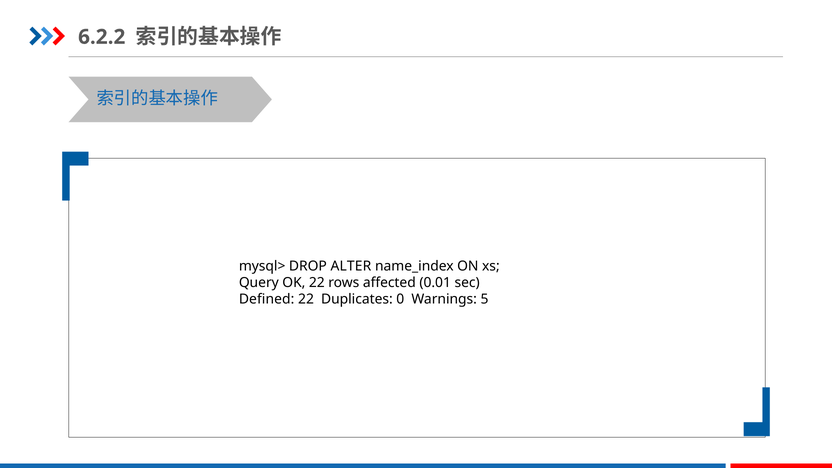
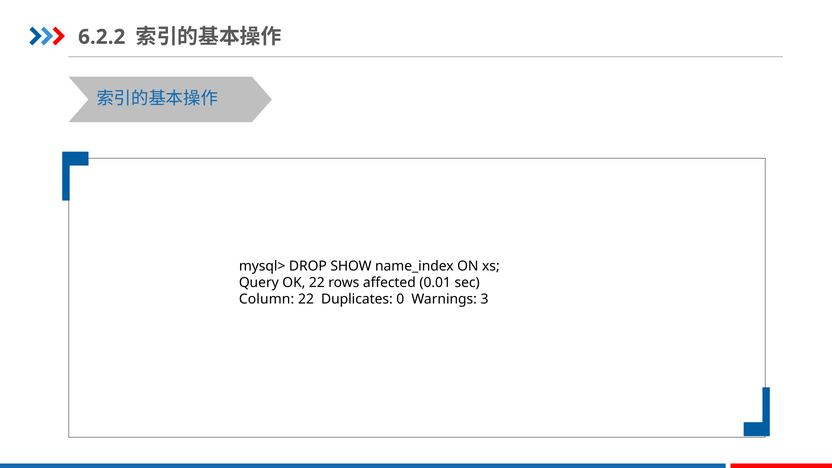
ALTER: ALTER -> SHOW (351, 266)
Defined: Defined -> Column (267, 299)
5: 5 -> 3 (484, 299)
